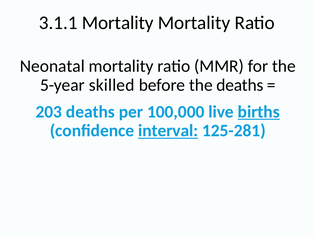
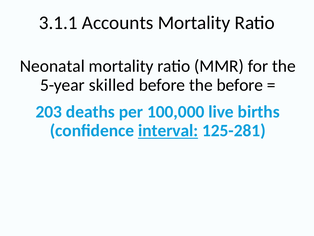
3.1.1 Mortality: Mortality -> Accounts (118, 23)
the deaths: deaths -> before (240, 85)
births underline: present -> none (259, 112)
